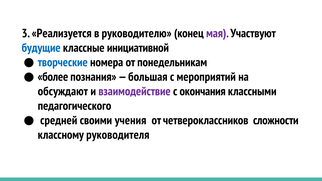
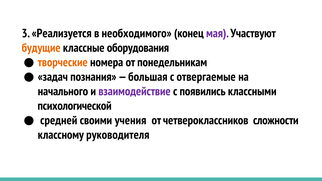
руководителю: руководителю -> необходимого (137, 33)
будущие colour: blue -> orange (41, 48)
инициативной: инициативной -> оборудования (138, 48)
творческие colour: blue -> orange (63, 62)
более: более -> задач (53, 77)
мероприятий: мероприятий -> отвергаемые (206, 77)
обсуждают: обсуждают -> начального (63, 91)
окончания: окончания -> появились (203, 91)
педагогического: педагогического -> психологической (75, 106)
